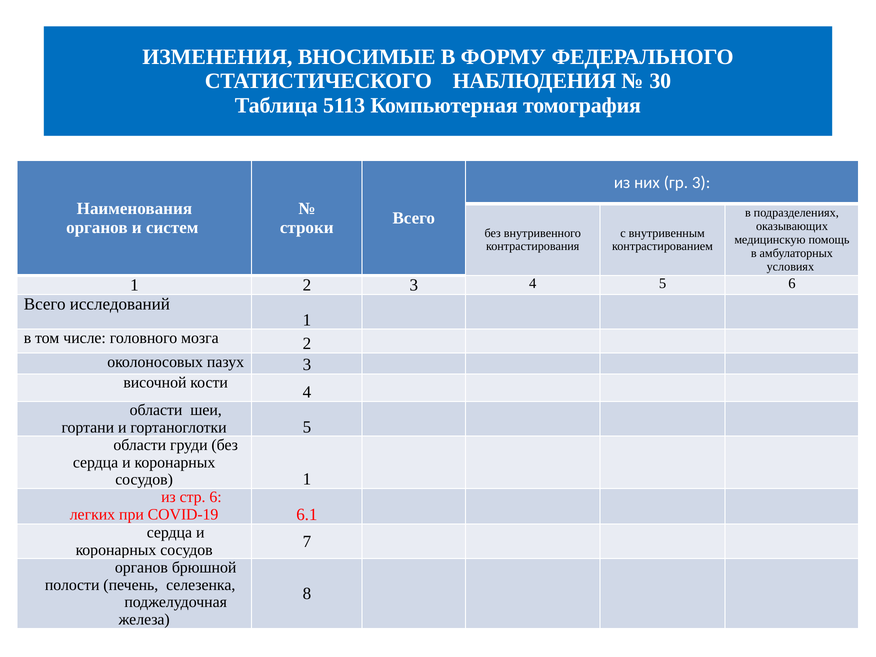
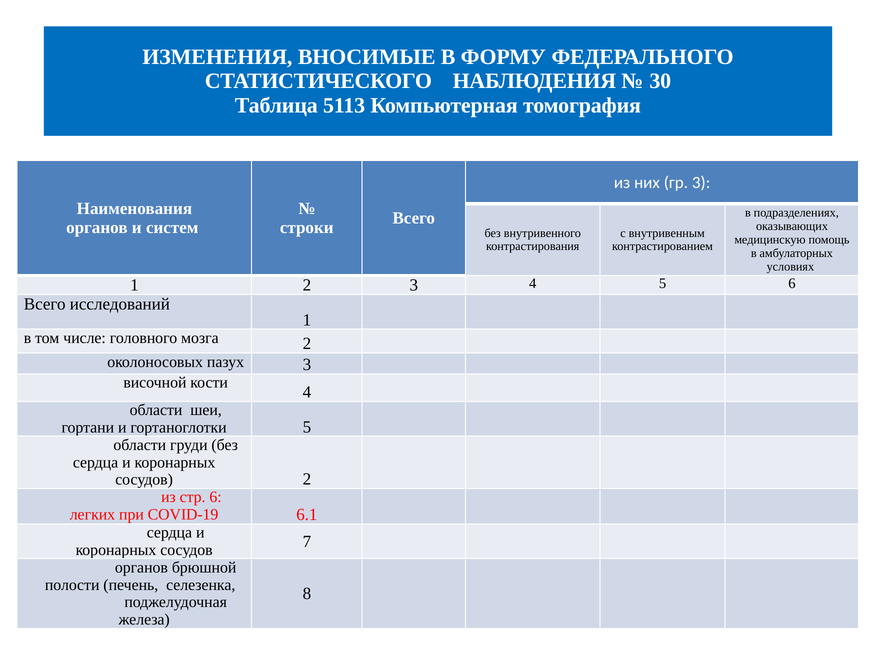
сосудов 1: 1 -> 2 (307, 479)
